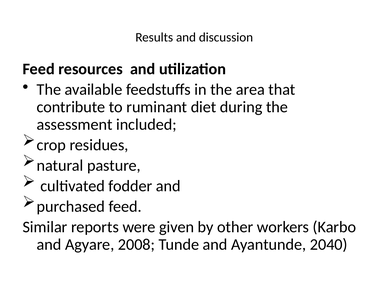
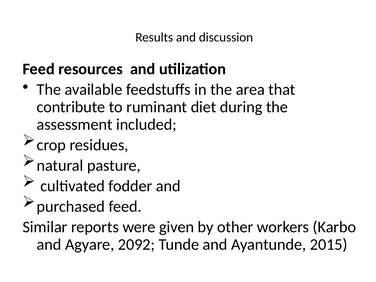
2008: 2008 -> 2092 (136, 245)
2040: 2040 -> 2015 (329, 245)
